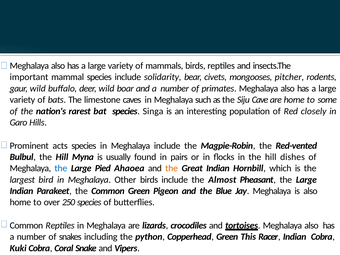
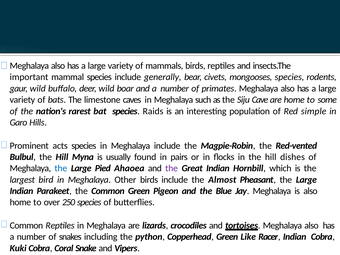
solidarity: solidarity -> generally (163, 77)
mongooses pitcher: pitcher -> species (289, 77)
Singa: Singa -> Raids (153, 111)
closely: closely -> simple (314, 111)
the colour: orange -> purple (172, 168)
This: This -> Like (248, 237)
